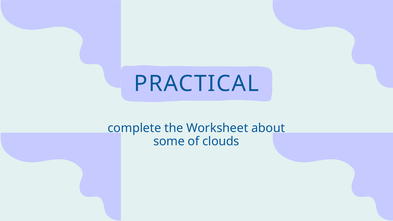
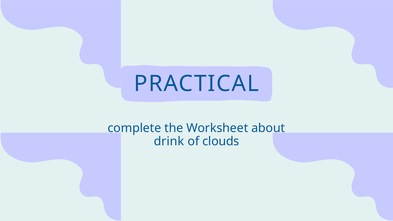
some: some -> drink (169, 141)
